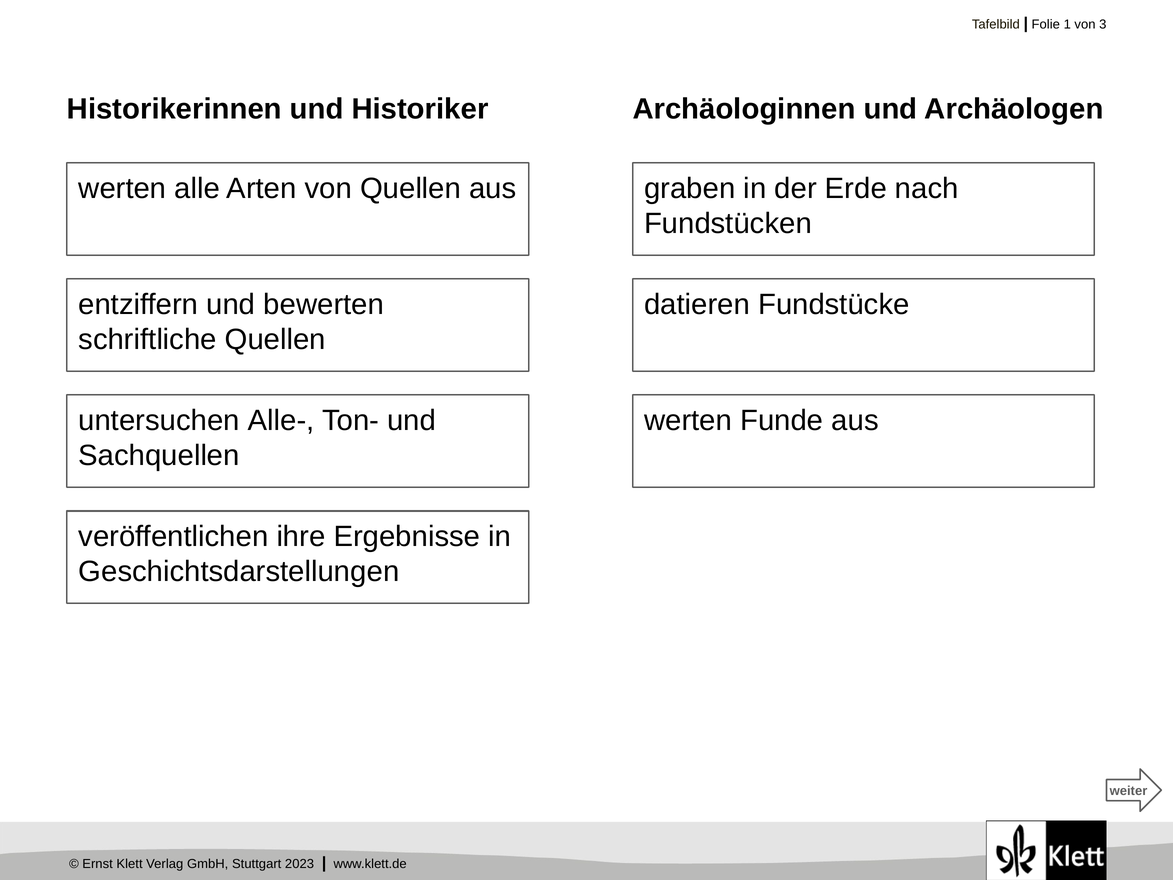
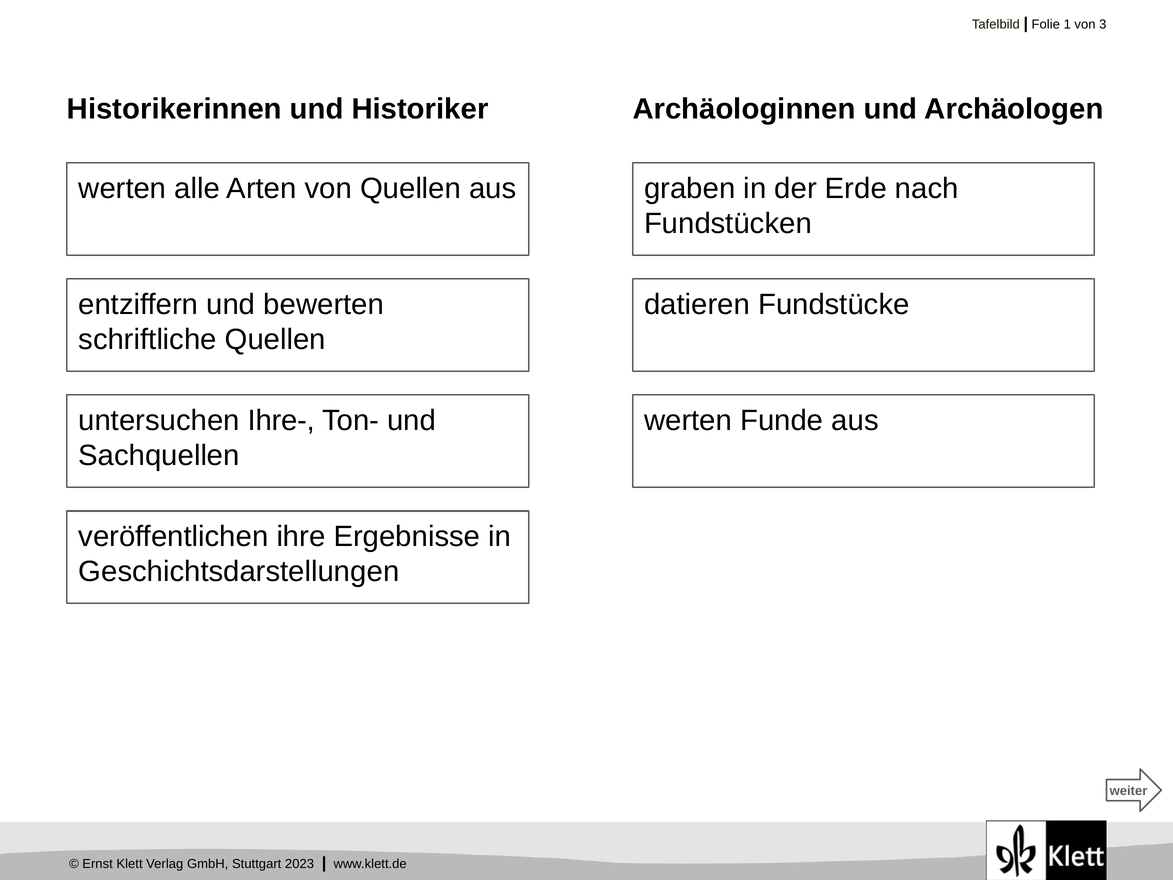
Alle-: Alle- -> Ihre- (281, 420)
